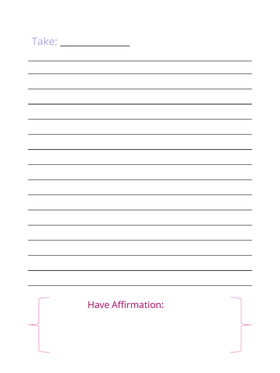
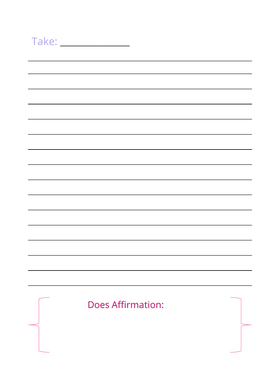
Have: Have -> Does (99, 305)
